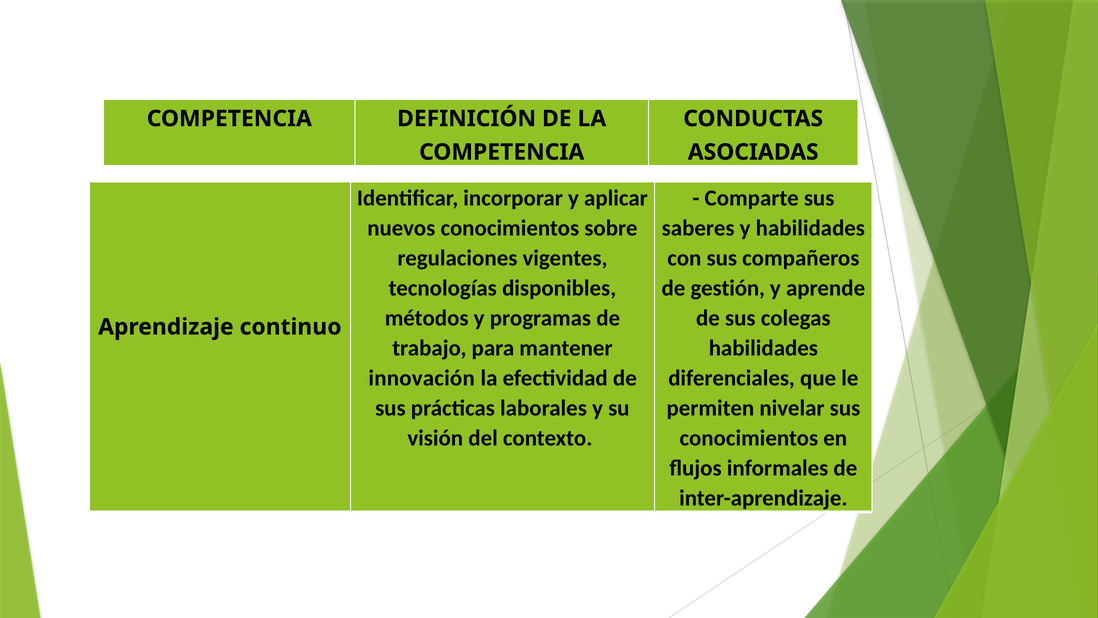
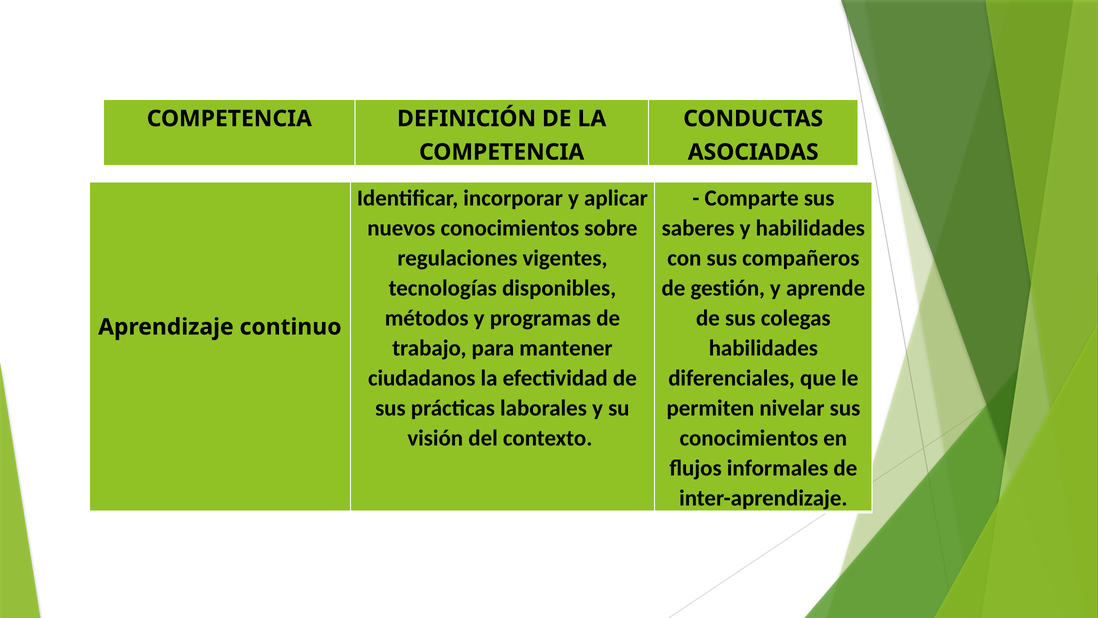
innovación: innovación -> ciudadanos (422, 378)
